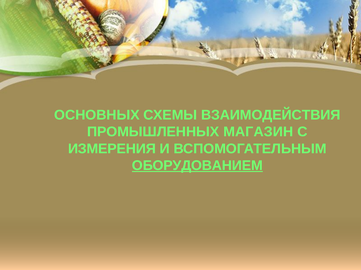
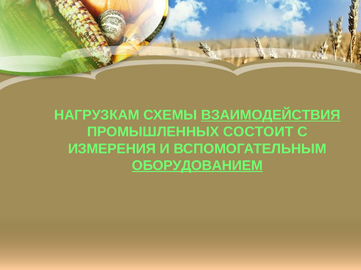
ОСНОВНЫХ: ОСНОВНЫХ -> НАГРУЗКАМ (97, 115)
ВЗАИМОДЕЙСТВИЯ underline: none -> present (271, 115)
МАГАЗИН: МАГАЗИН -> СОСТОИТ (258, 132)
